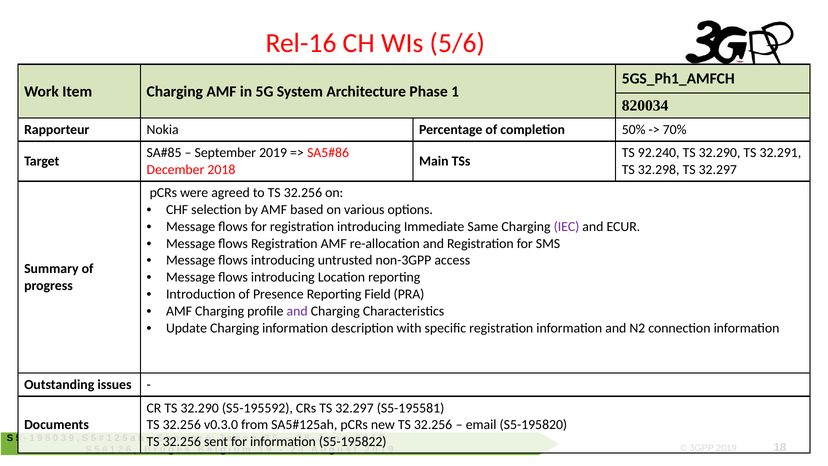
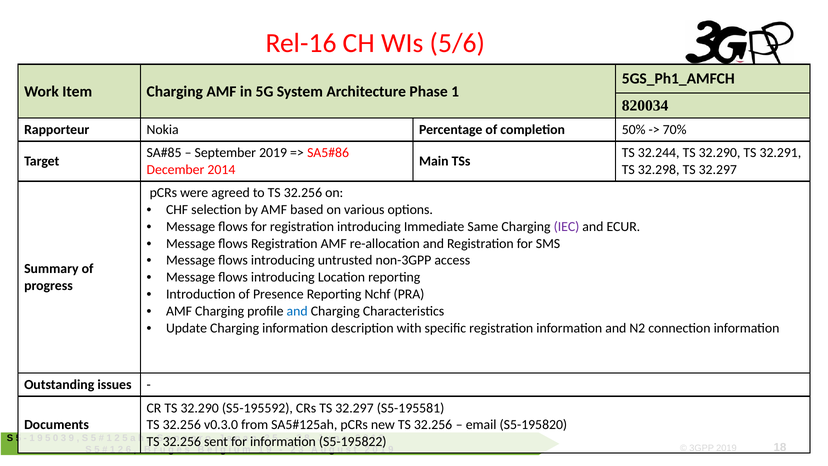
92.240: 92.240 -> 32.244 (659, 153)
2018: 2018 -> 2014 (221, 170)
Field: Field -> Nchf (378, 294)
and colour: purple -> blue (297, 311)
